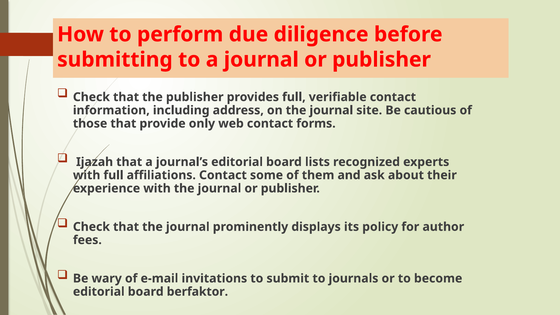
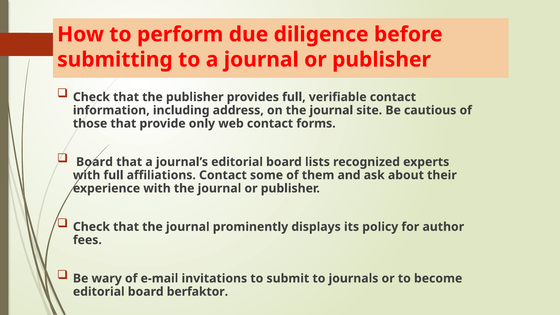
Ijazah: Ijazah -> Board (95, 162)
